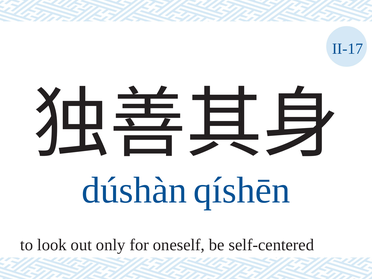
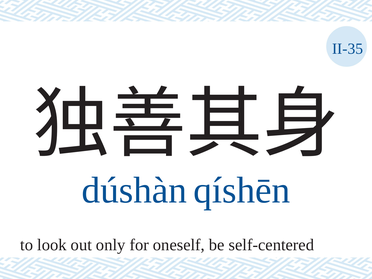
II-17: II-17 -> II-35 (348, 49)
